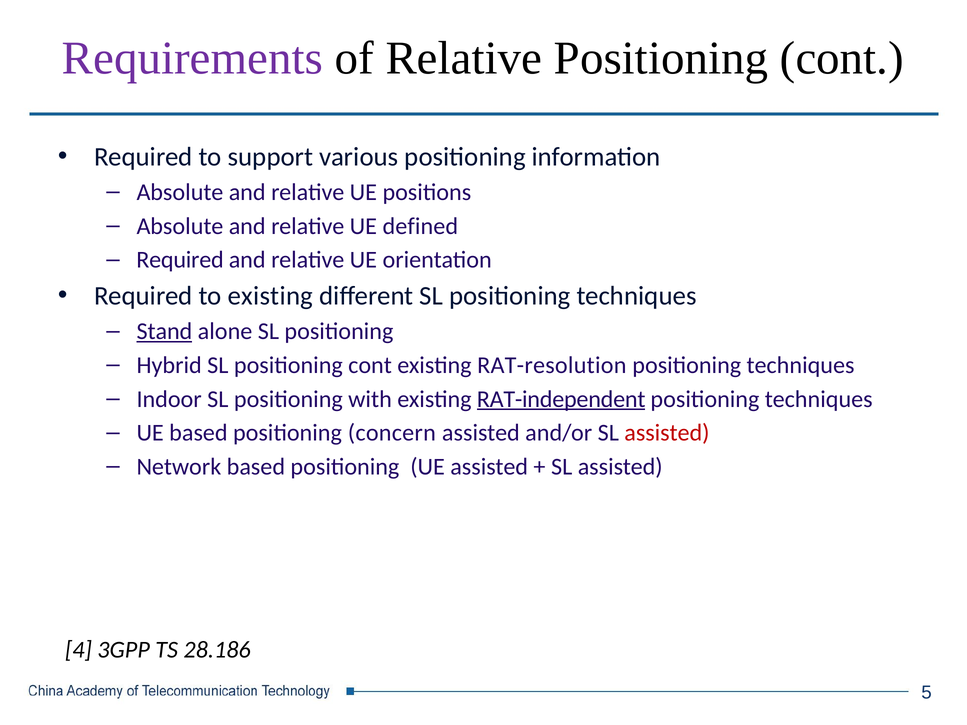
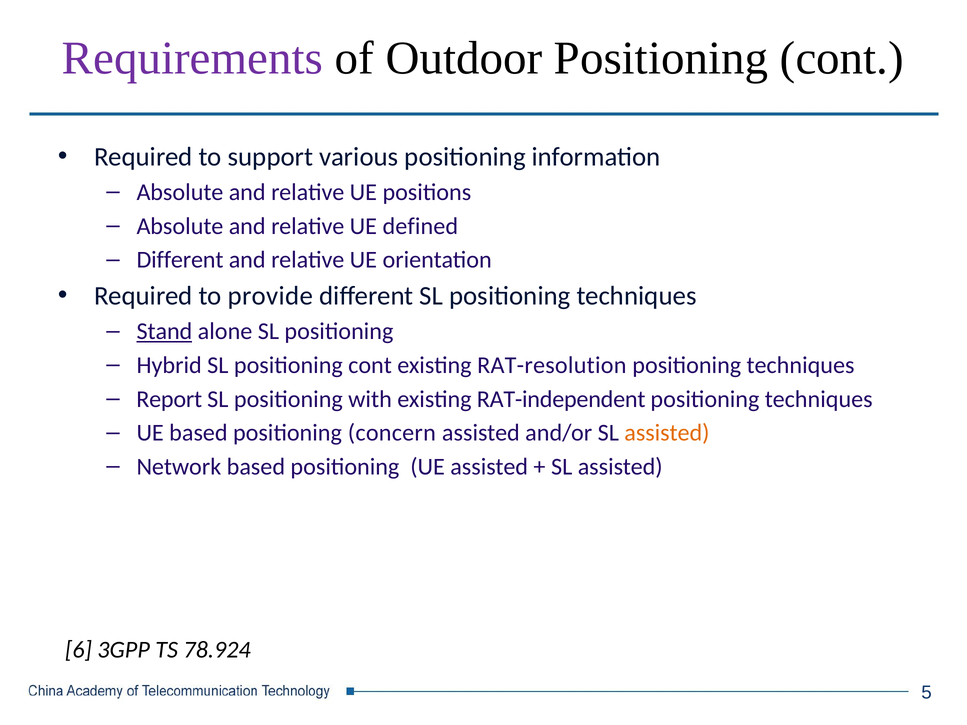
of Relative: Relative -> Outdoor (464, 58)
Required: Required -> Different (180, 260)
to existing: existing -> provide (270, 296)
Indoor: Indoor -> Report (169, 399)
RAT-independent underline: present -> none (561, 399)
assisted colour: red -> orange (667, 433)
4: 4 -> 6 (78, 650)
28.186: 28.186 -> 78.924 (217, 650)
